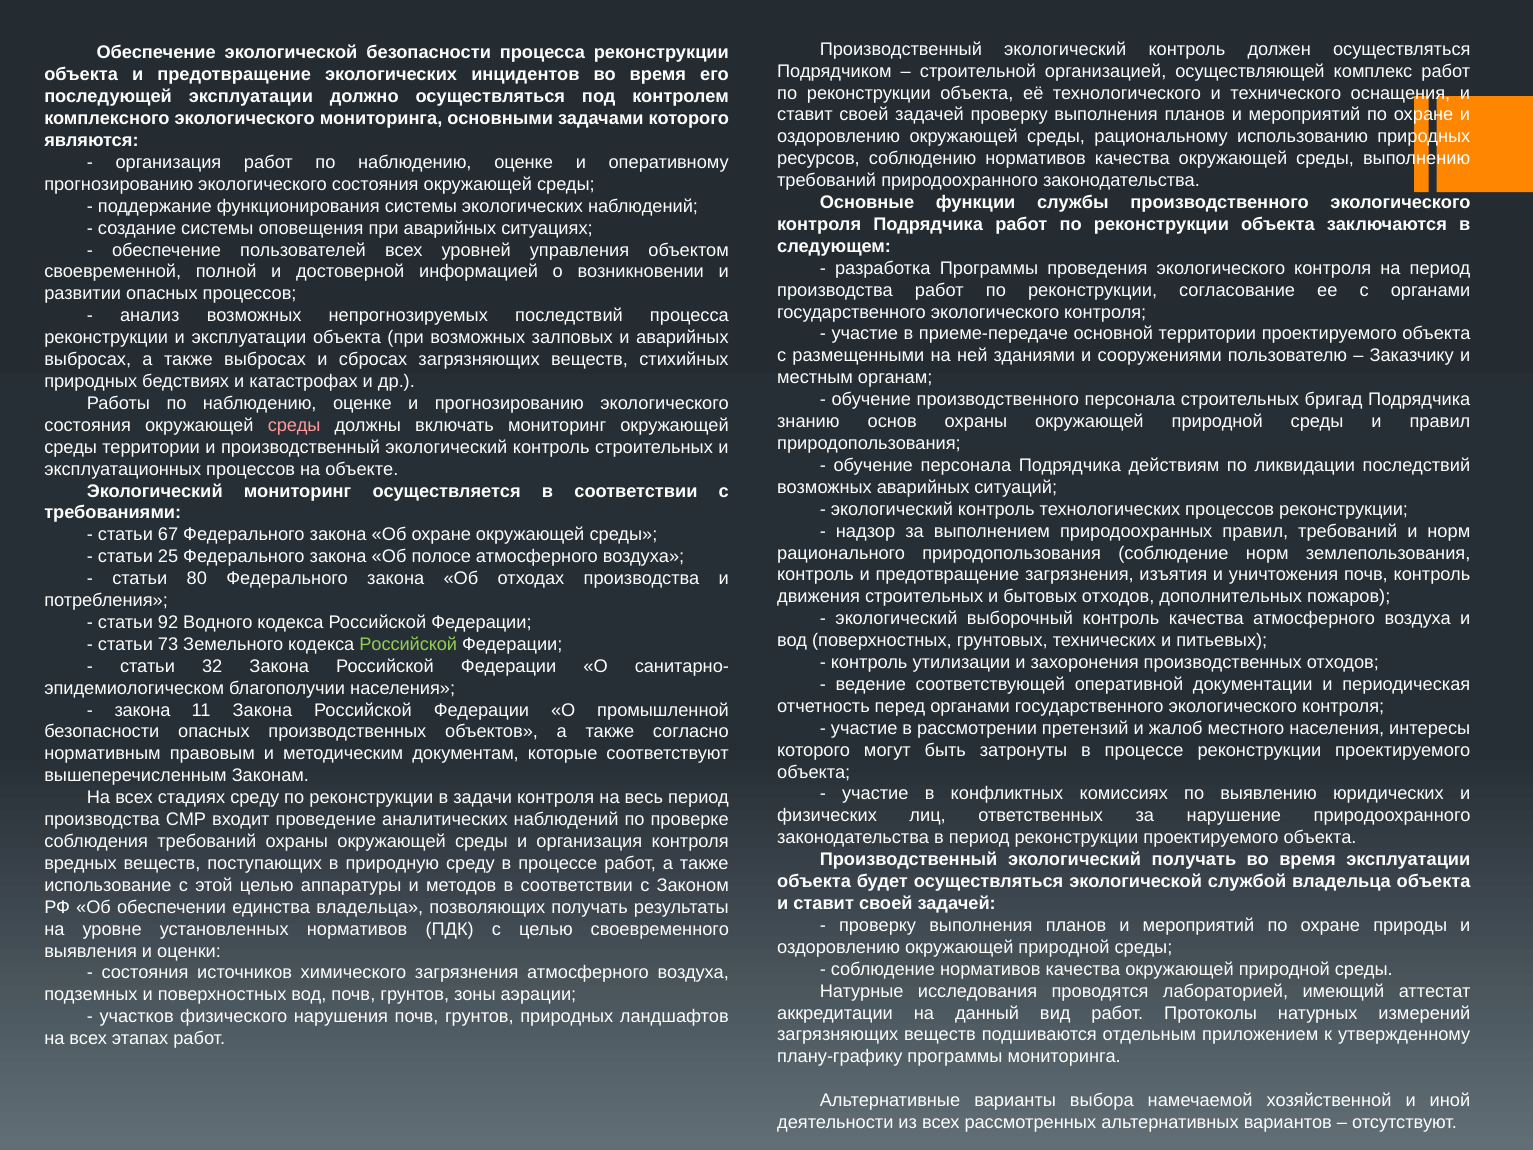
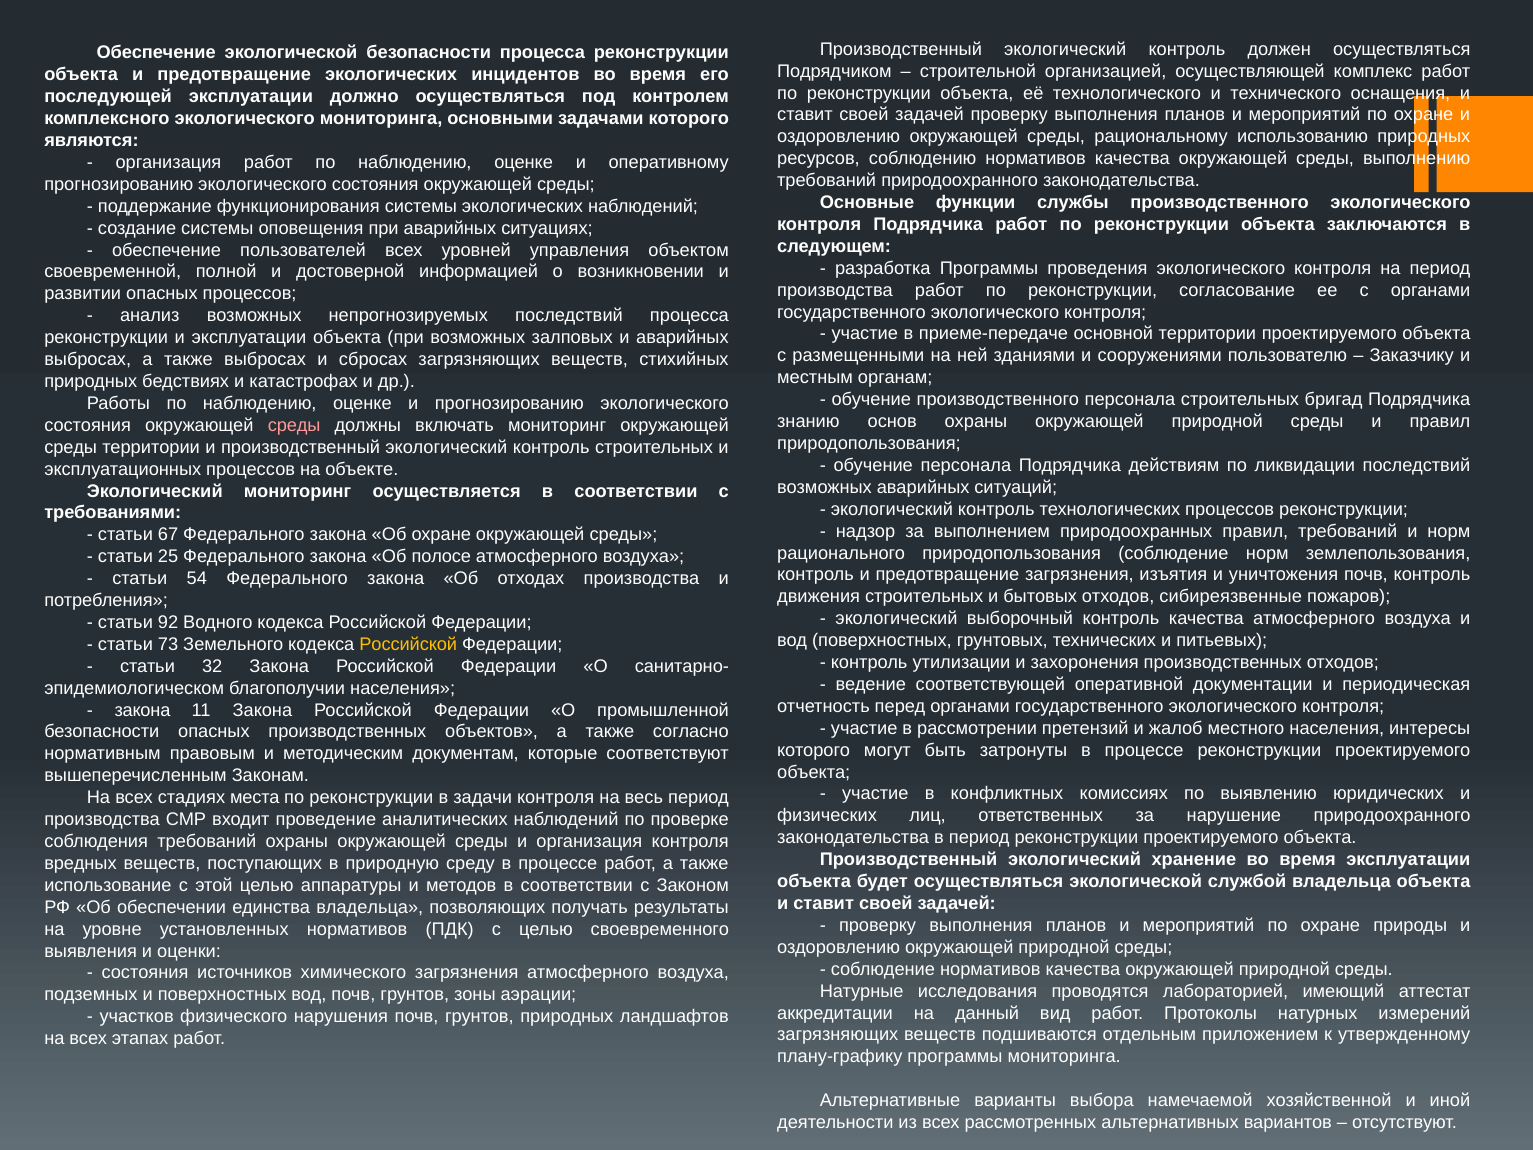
80: 80 -> 54 (197, 579)
дополнительных: дополнительных -> сибиреязвенные (1231, 597)
Российской colour: light green -> yellow (408, 644)
стадиях среду: среду -> места (255, 798)
экологический получать: получать -> хранение (1194, 860)
